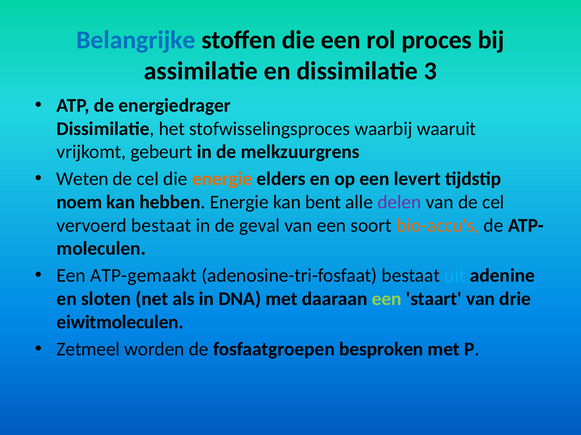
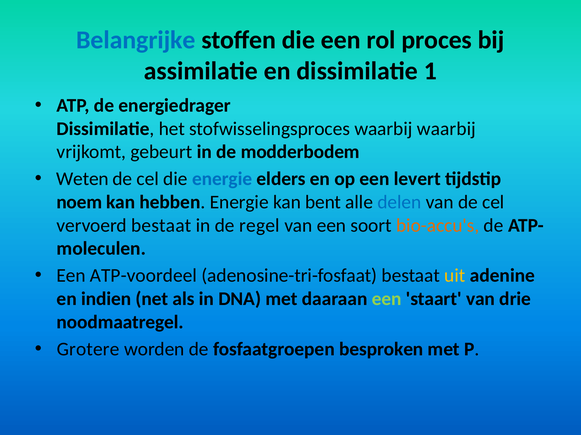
3: 3 -> 1 (430, 71)
waarbij waaruit: waaruit -> waarbij (446, 129)
melkzuurgrens: melkzuurgrens -> modderbodem (300, 152)
energie colour: orange -> blue (222, 179)
delen colour: purple -> blue (399, 202)
geval: geval -> regel (259, 226)
ATP-gemaakt: ATP-gemaakt -> ATP-voordeel (143, 276)
uit colour: light blue -> yellow (455, 276)
sloten: sloten -> indien (106, 299)
eiwitmoleculen: eiwitmoleculen -> noodmaatregel (120, 323)
Zetmeel: Zetmeel -> Grotere (88, 350)
